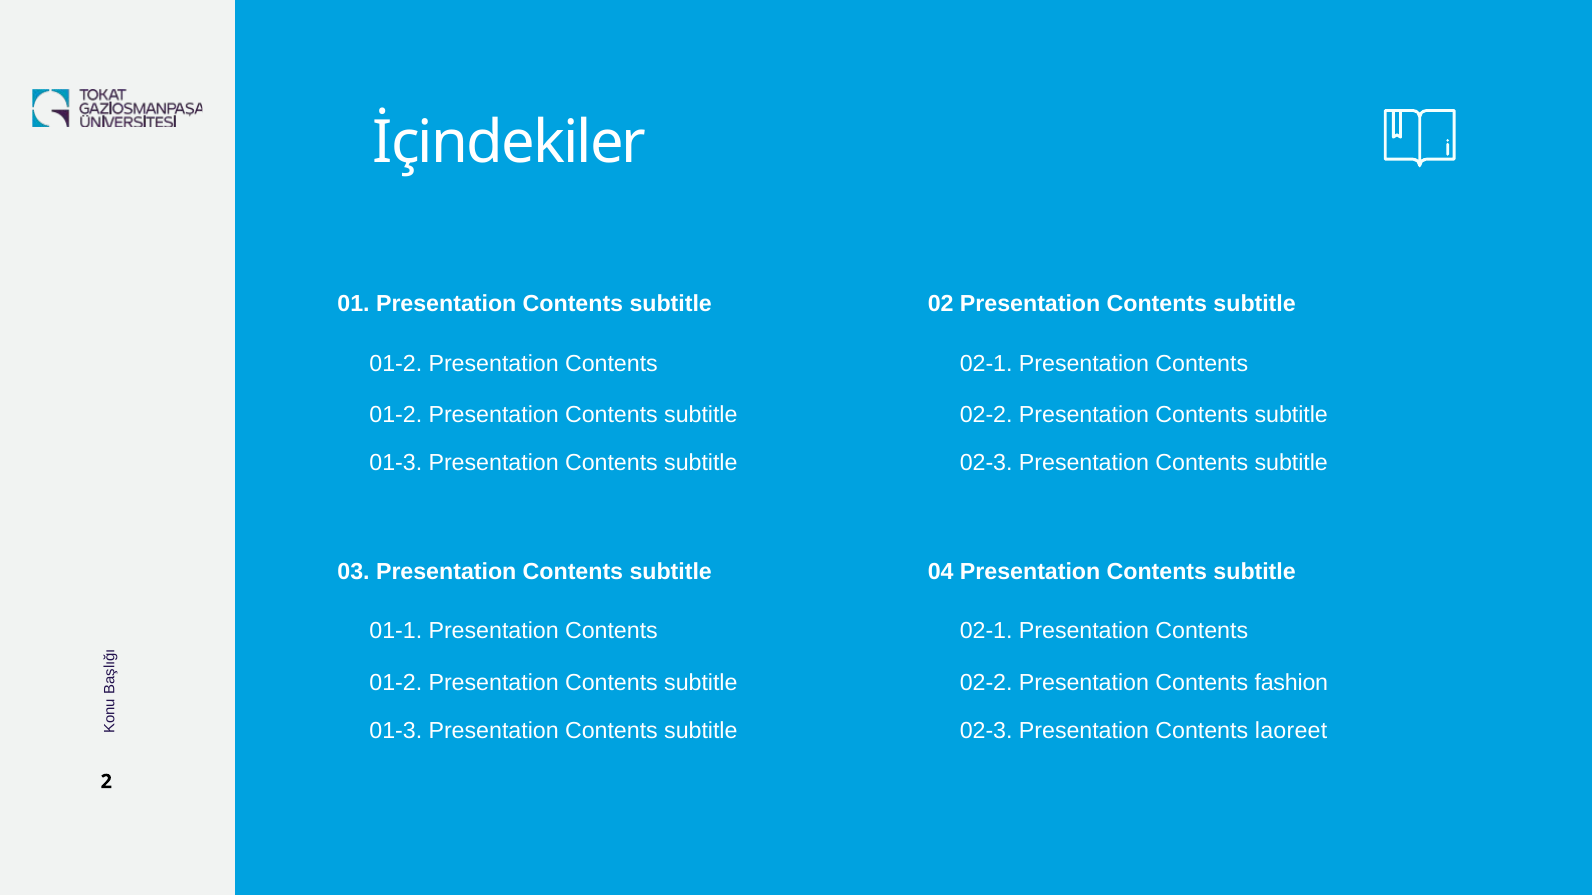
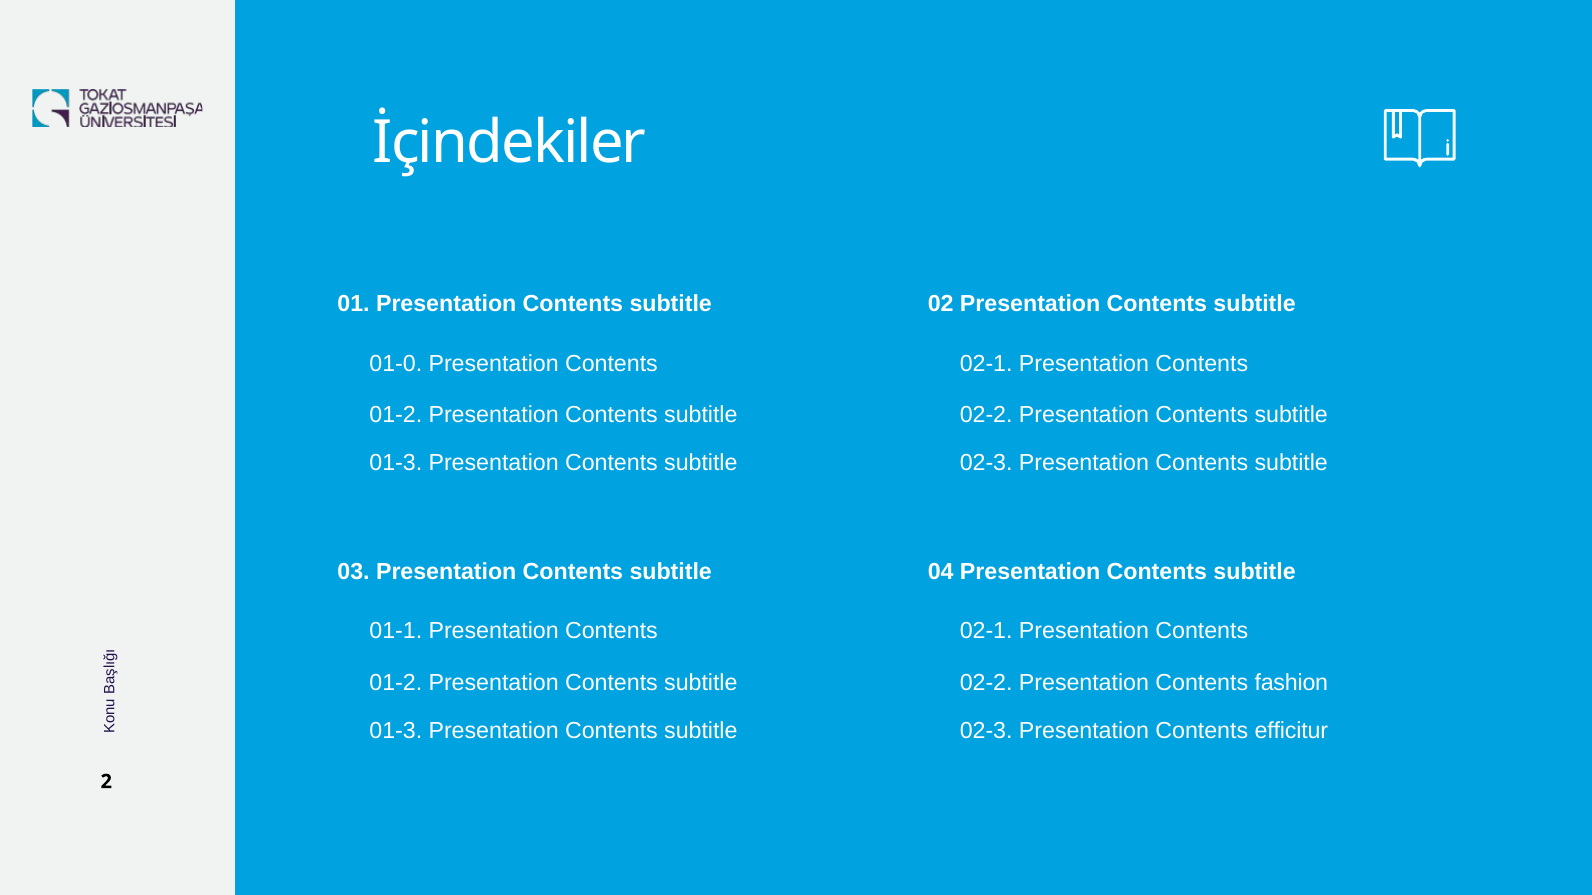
01-2: 01-2 -> 01-0 (396, 364)
laoreet: laoreet -> efficitur (1291, 731)
